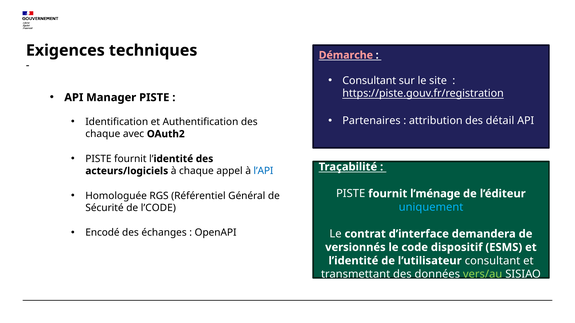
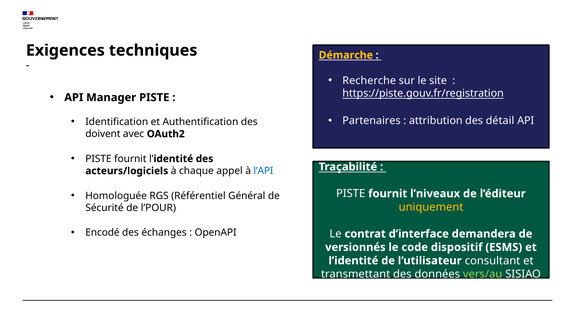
Démarche colour: pink -> yellow (346, 55)
Consultant: Consultant -> Recherche (369, 81)
chaque: chaque -> doivent (103, 134)
l’ménage: l’ménage -> l’niveaux (435, 194)
uniquement colour: light blue -> yellow (431, 207)
l’CODE: l’CODE -> l’POUR (158, 208)
